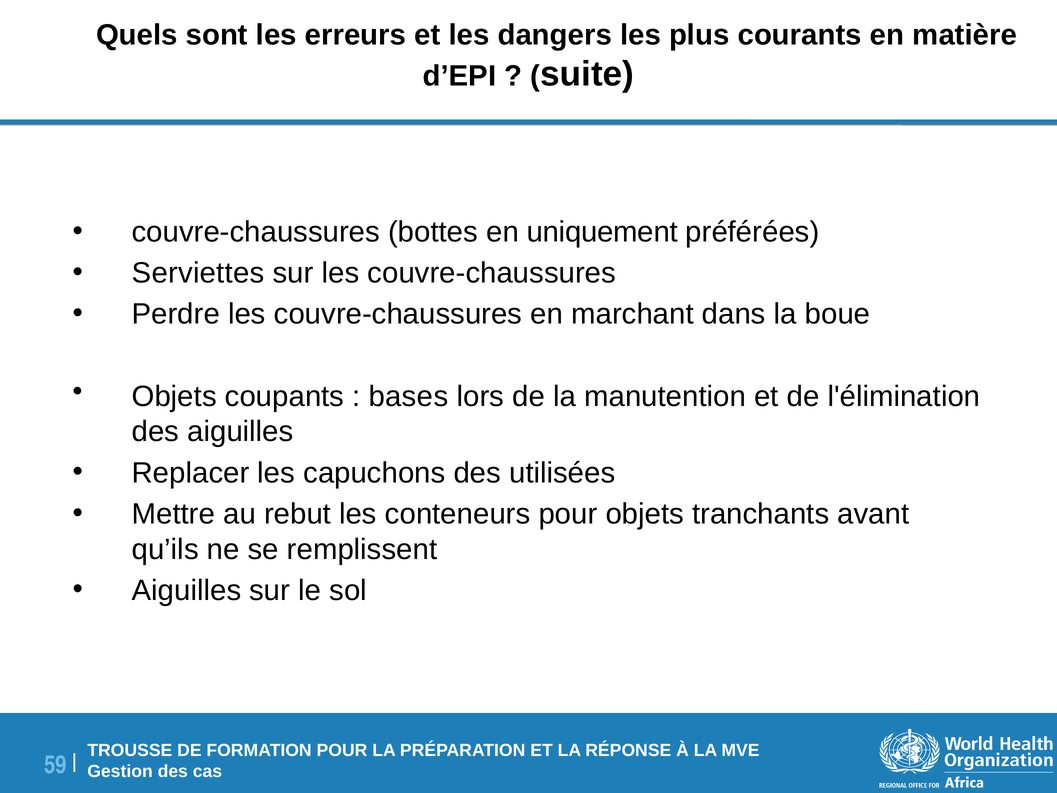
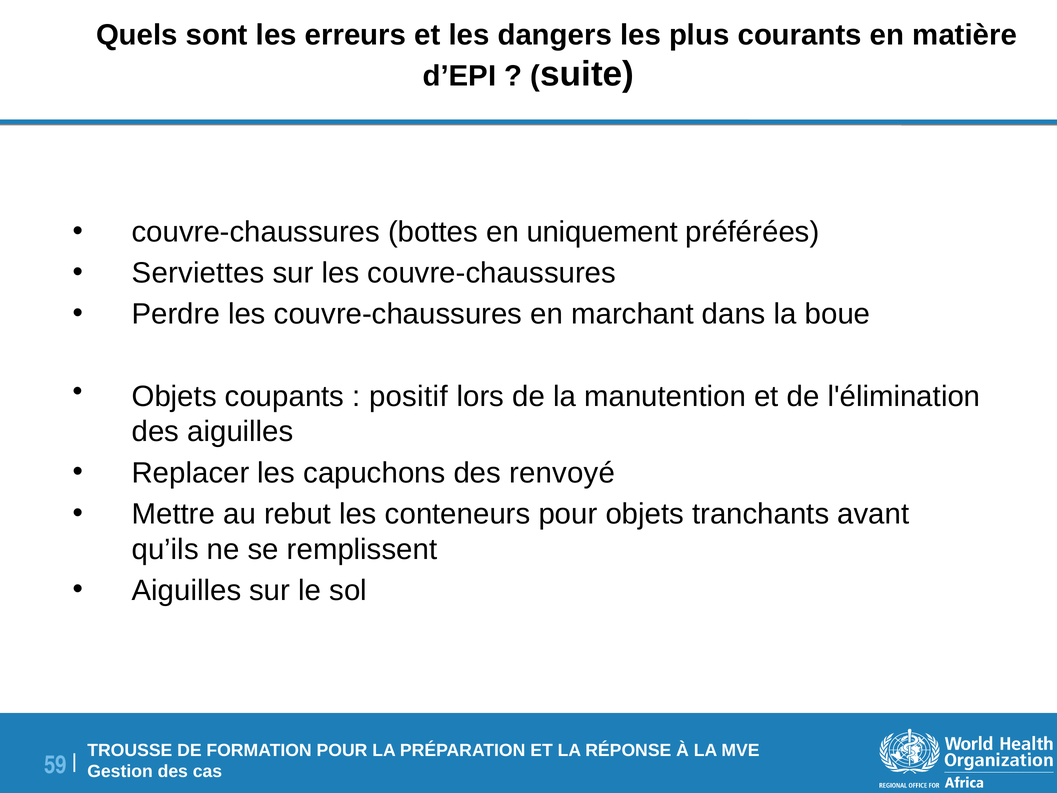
bases: bases -> positif (408, 396)
utilisées: utilisées -> renvoyé (562, 473)
